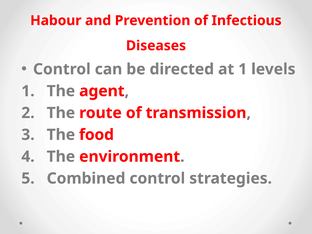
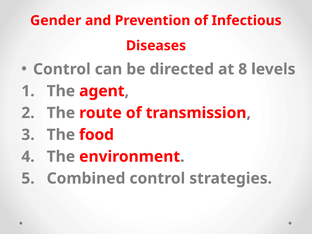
Habour: Habour -> Gender (56, 21)
at 1: 1 -> 8 (243, 69)
